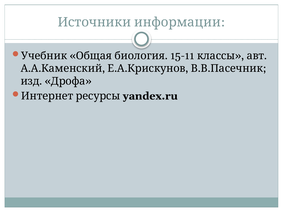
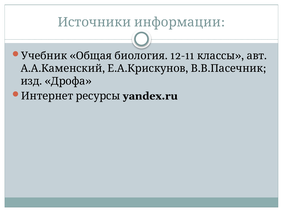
15-11: 15-11 -> 12-11 (182, 56)
